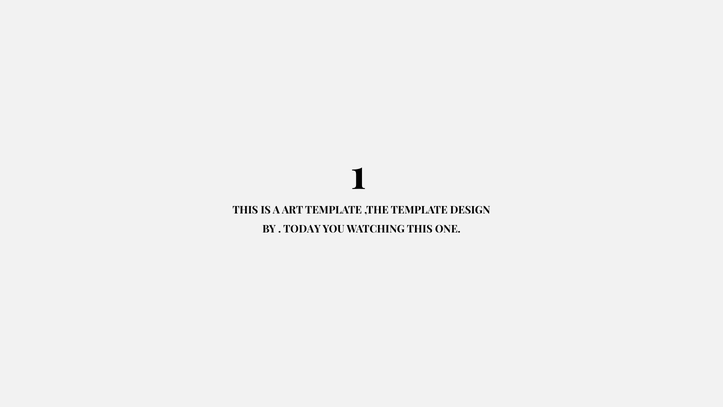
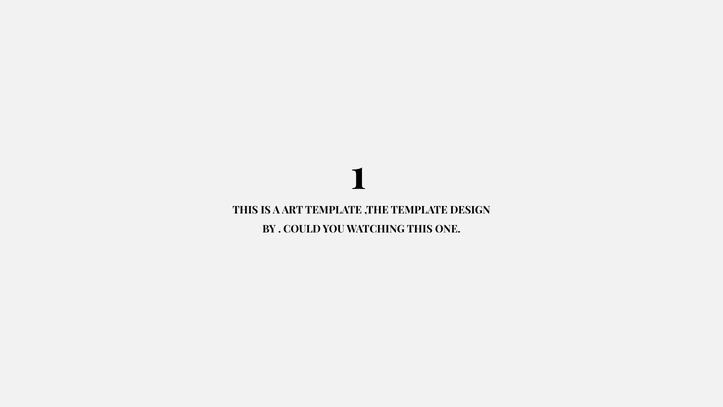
TODAY: TODAY -> COULD (302, 229)
